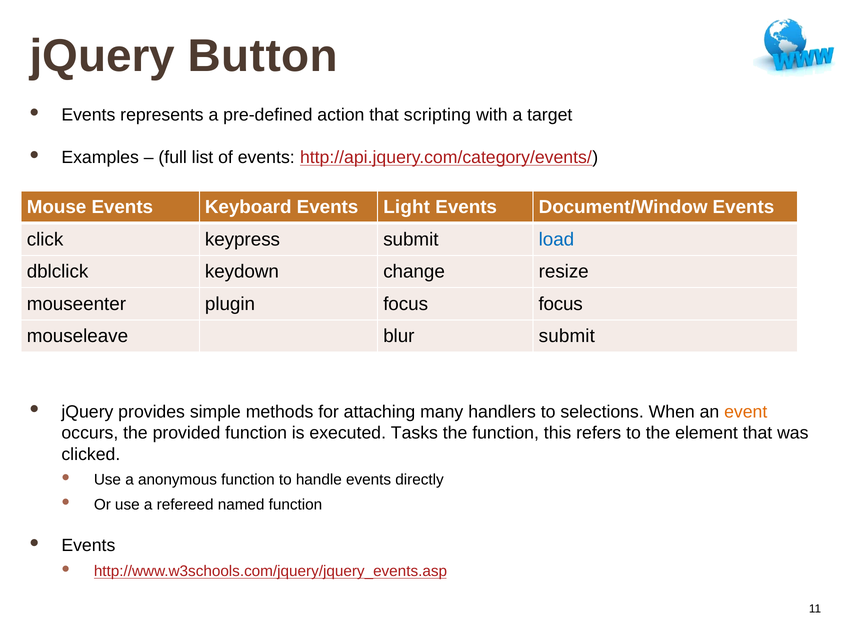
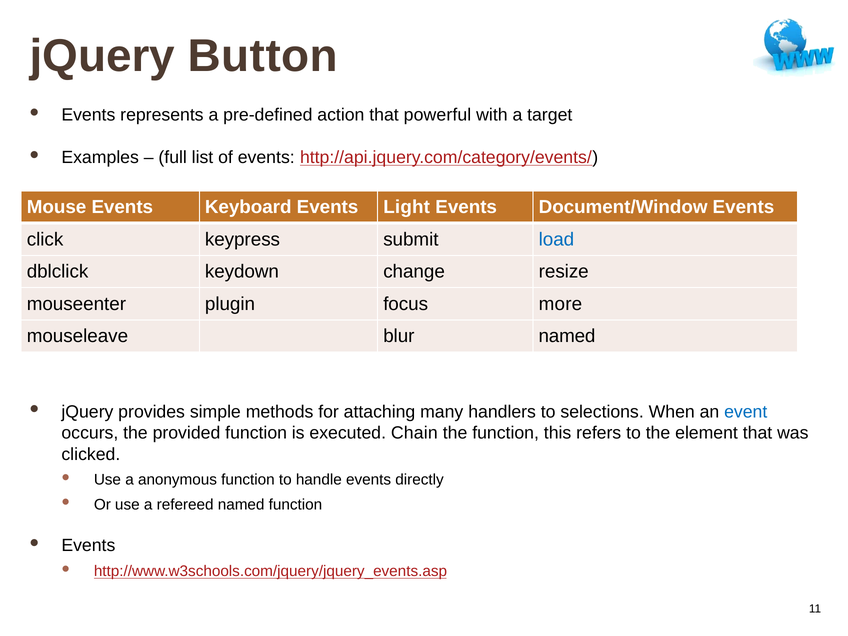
scripting: scripting -> powerful (437, 115)
focus focus: focus -> more (560, 304)
blur submit: submit -> named (567, 336)
event colour: orange -> blue (746, 412)
Tasks: Tasks -> Chain (414, 433)
